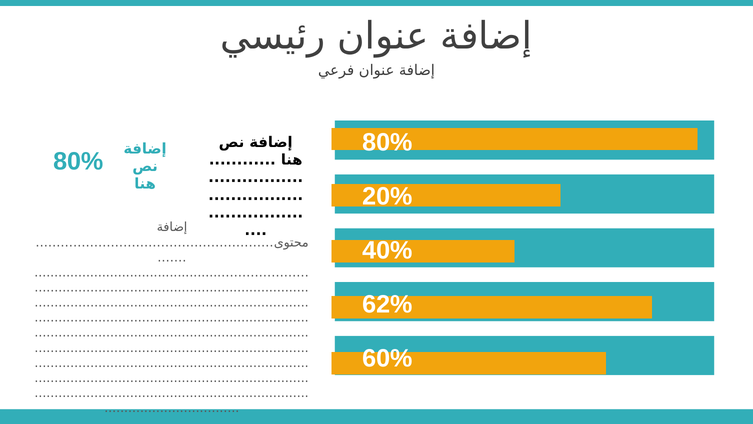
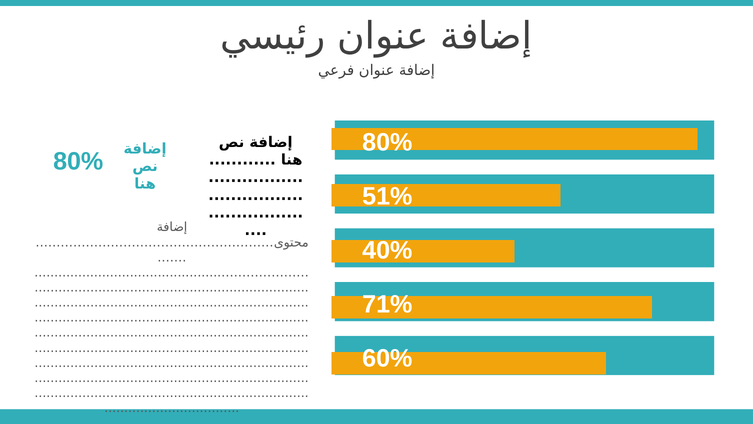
20%: 20% -> 51% (387, 196)
62%: 62% -> 71% (387, 304)
